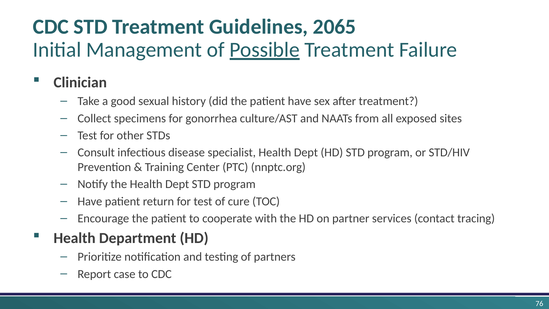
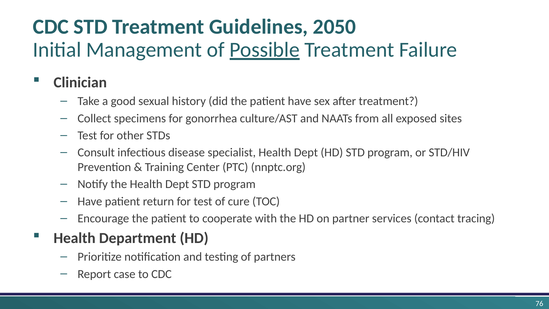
2065: 2065 -> 2050 (335, 27)
